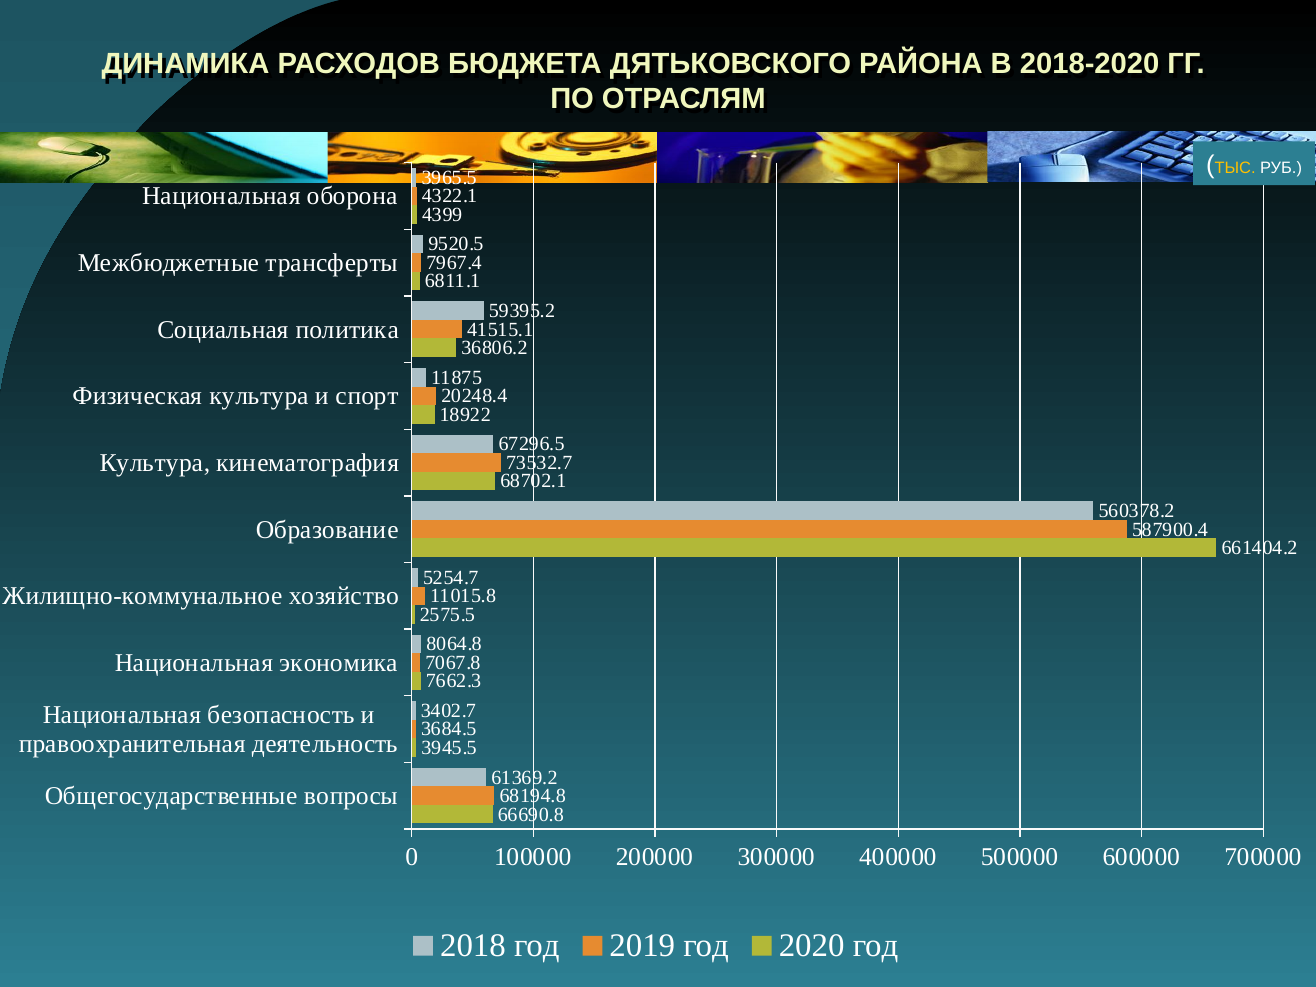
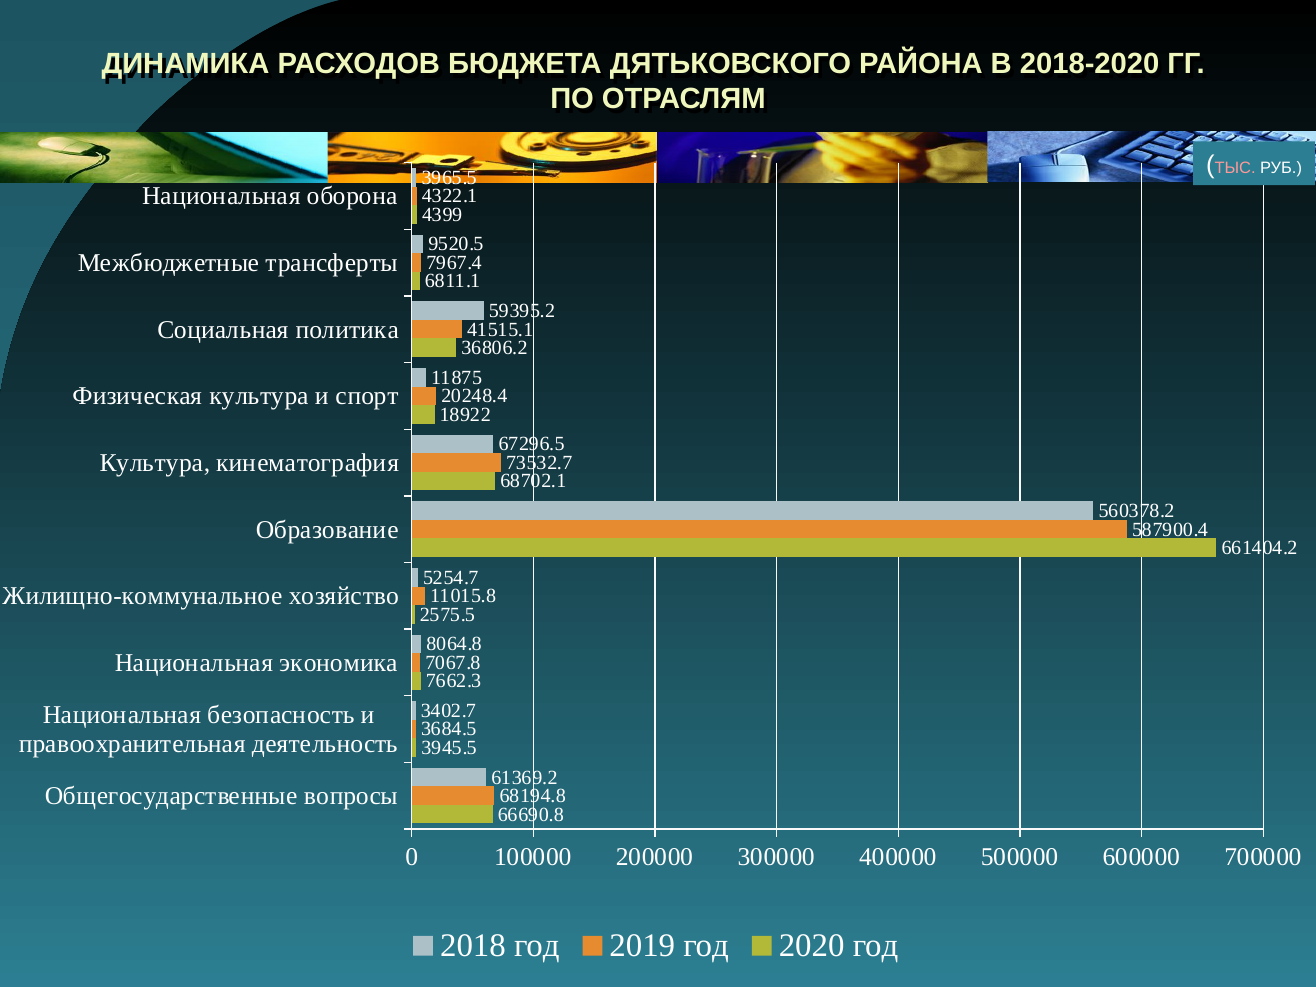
ТЫС colour: yellow -> pink (1235, 168)
